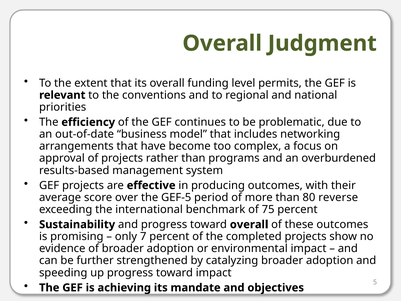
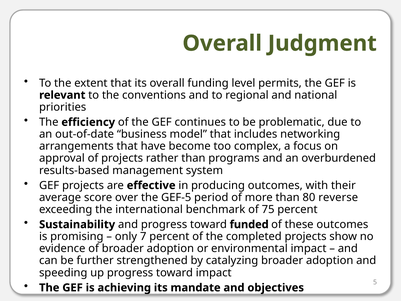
toward overall: overall -> funded (249, 224)
